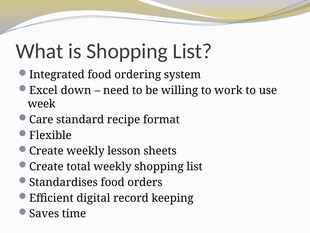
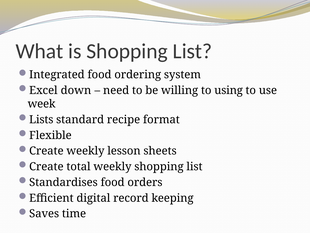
work: work -> using (229, 90)
Care: Care -> Lists (41, 119)
